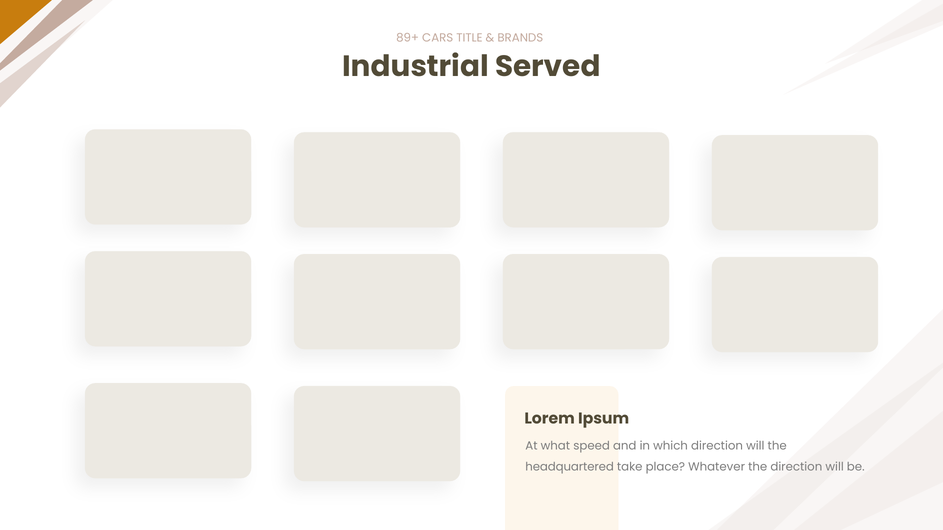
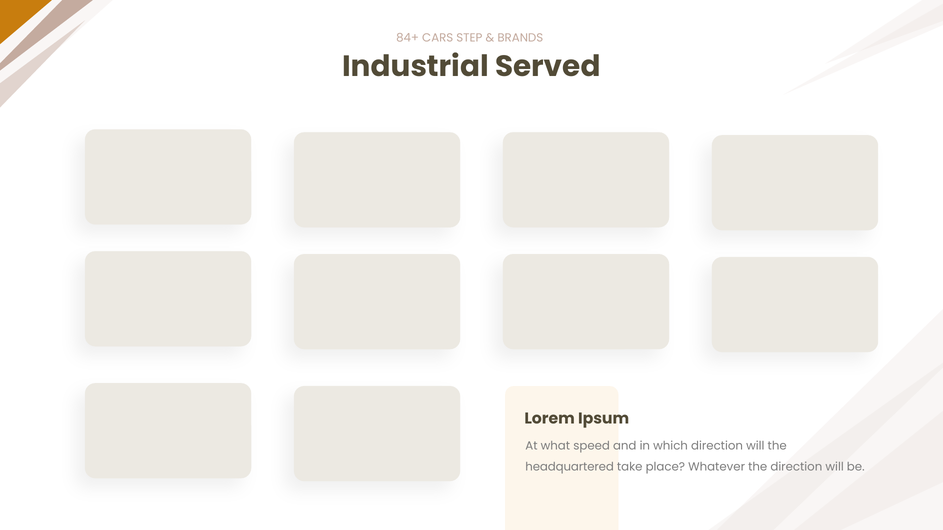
89+: 89+ -> 84+ (408, 38)
TITLE: TITLE -> STEP (469, 38)
